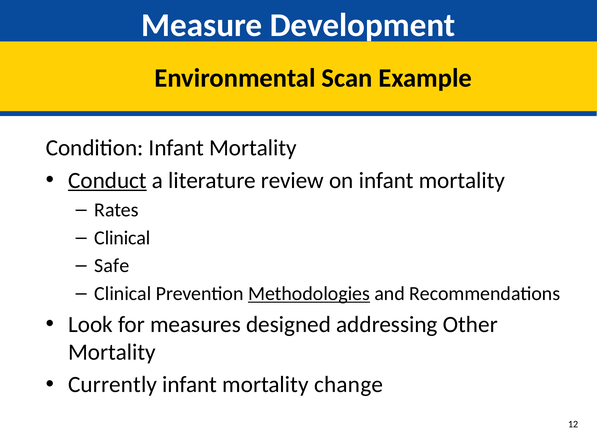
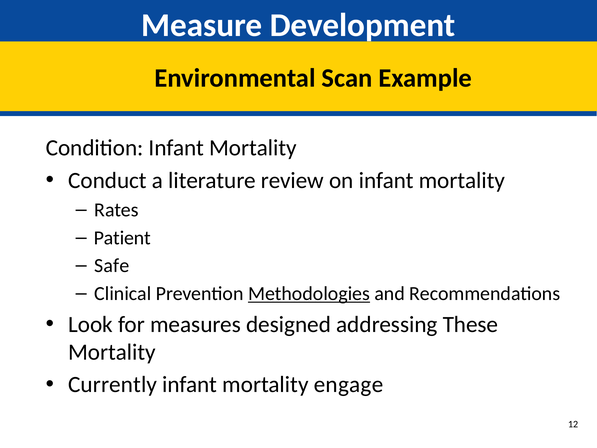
Conduct underline: present -> none (107, 180)
Clinical: Clinical -> Patient (122, 238)
Other: Other -> These (470, 324)
change: change -> engage (349, 384)
